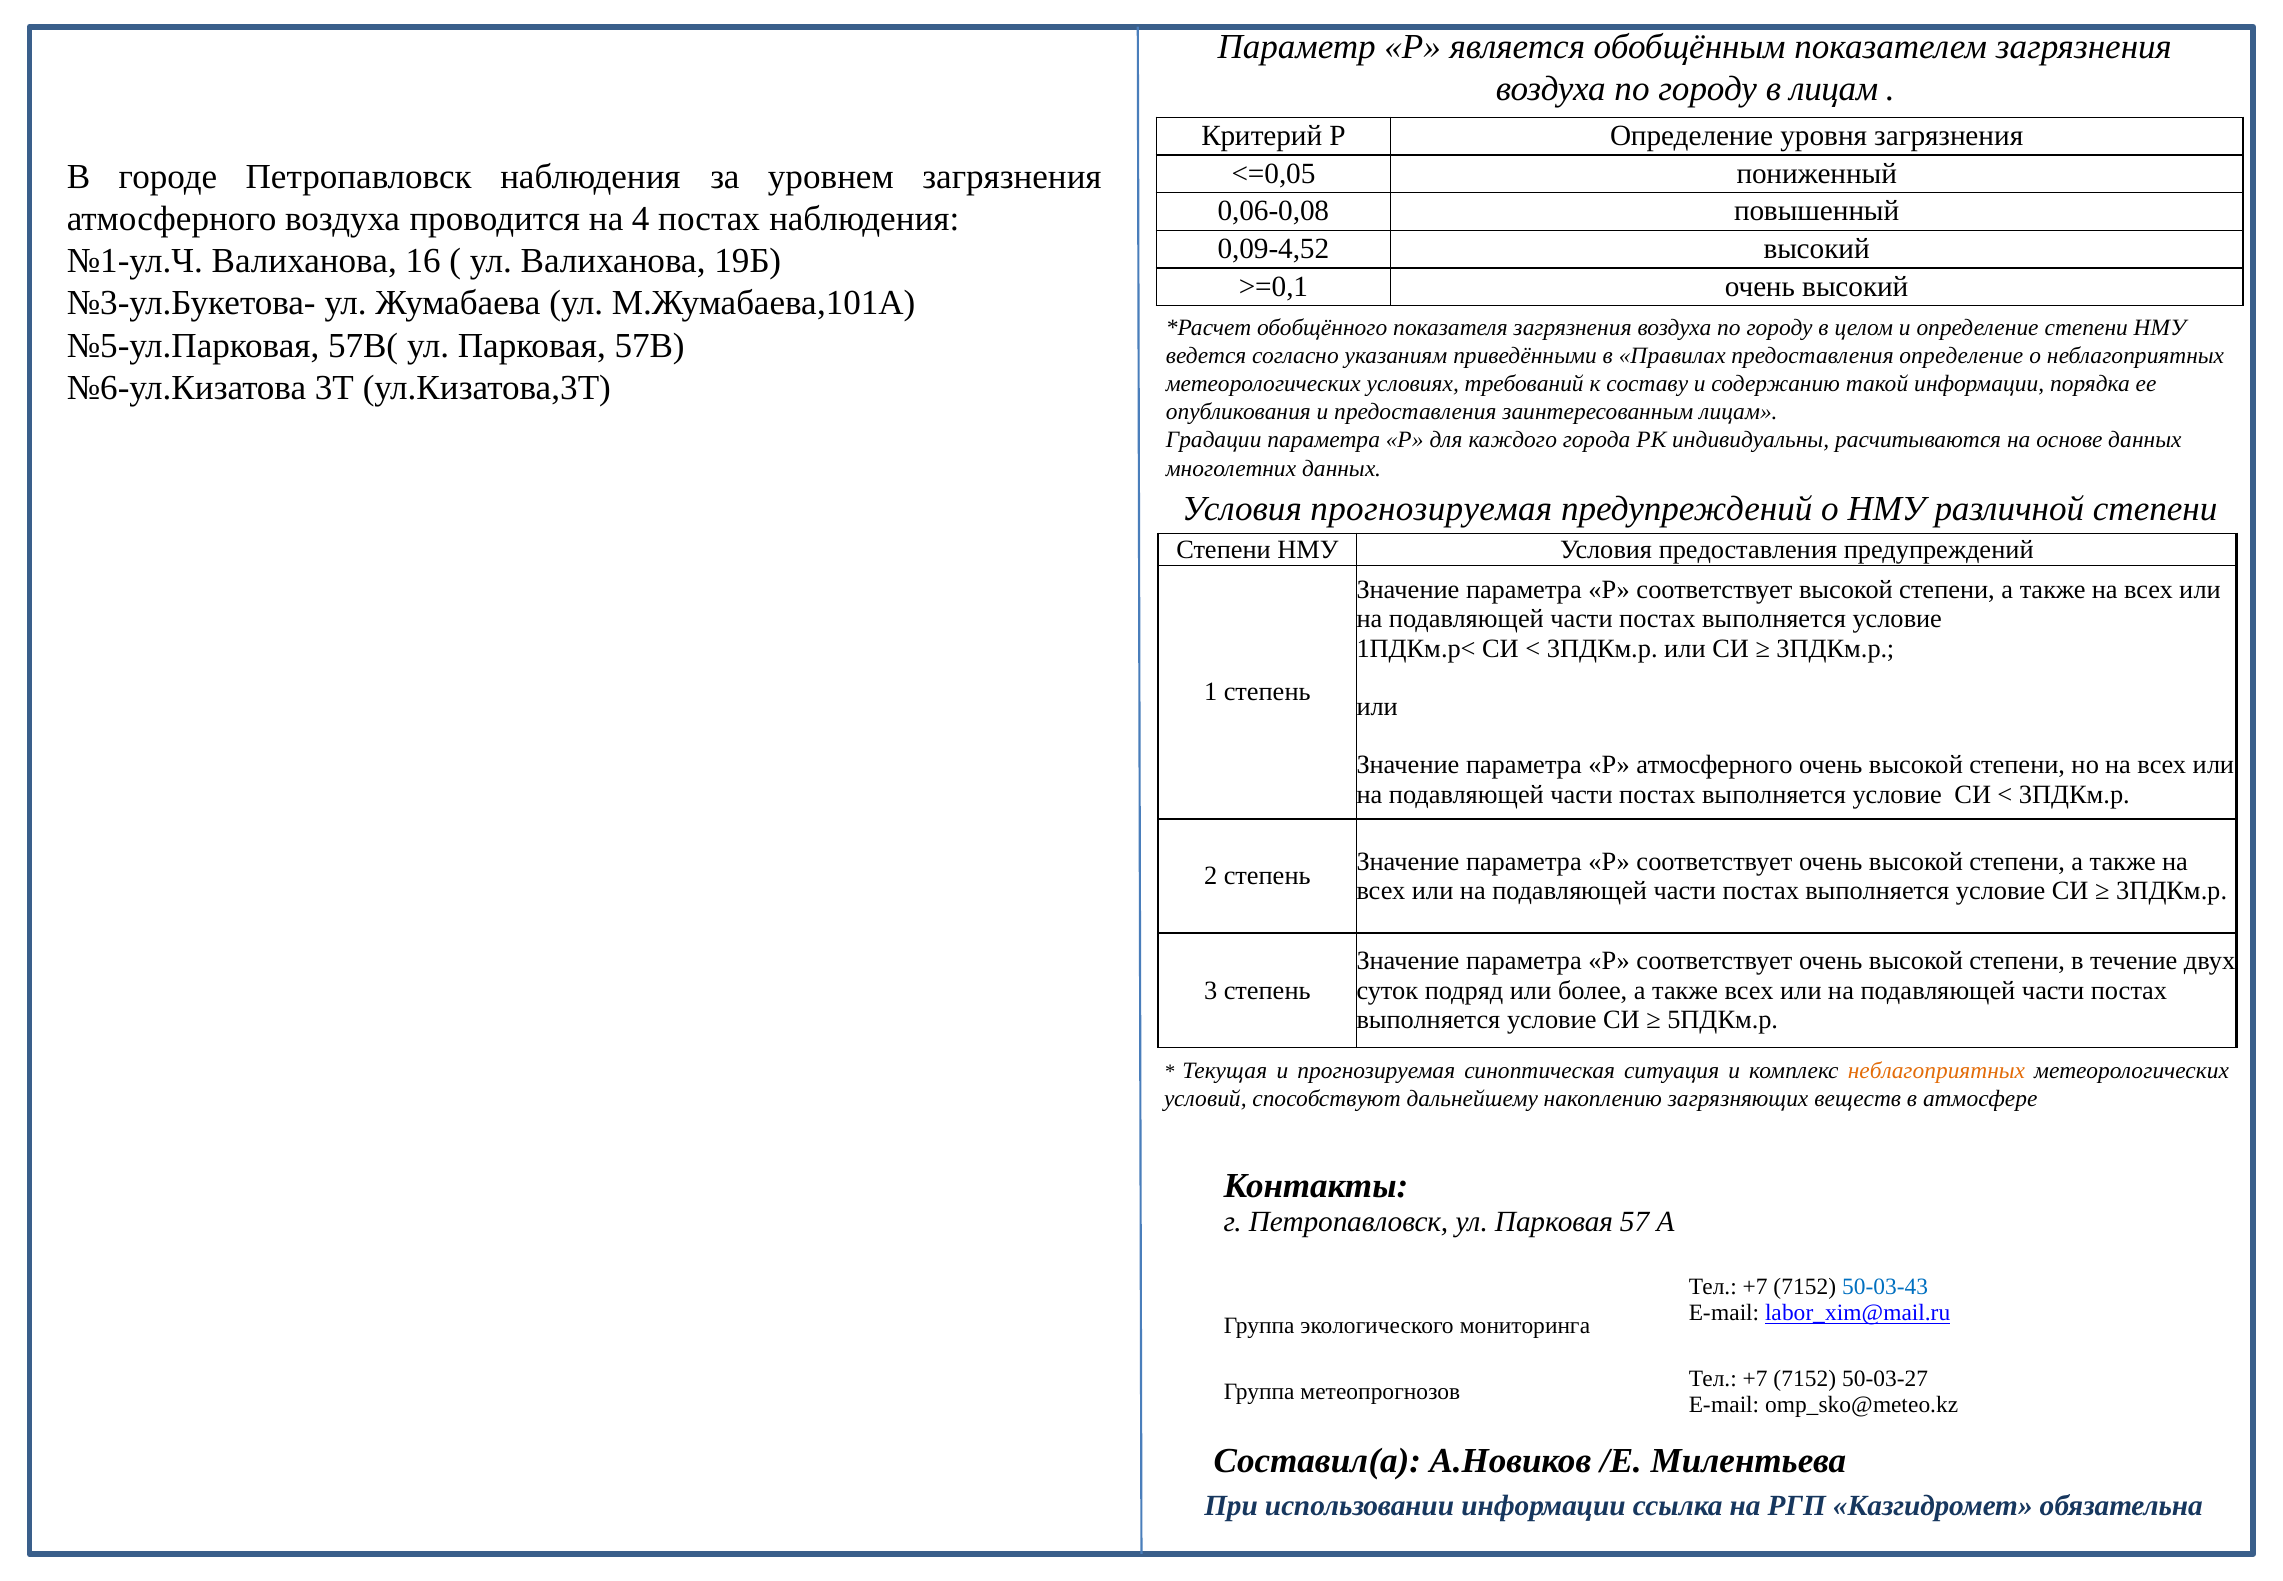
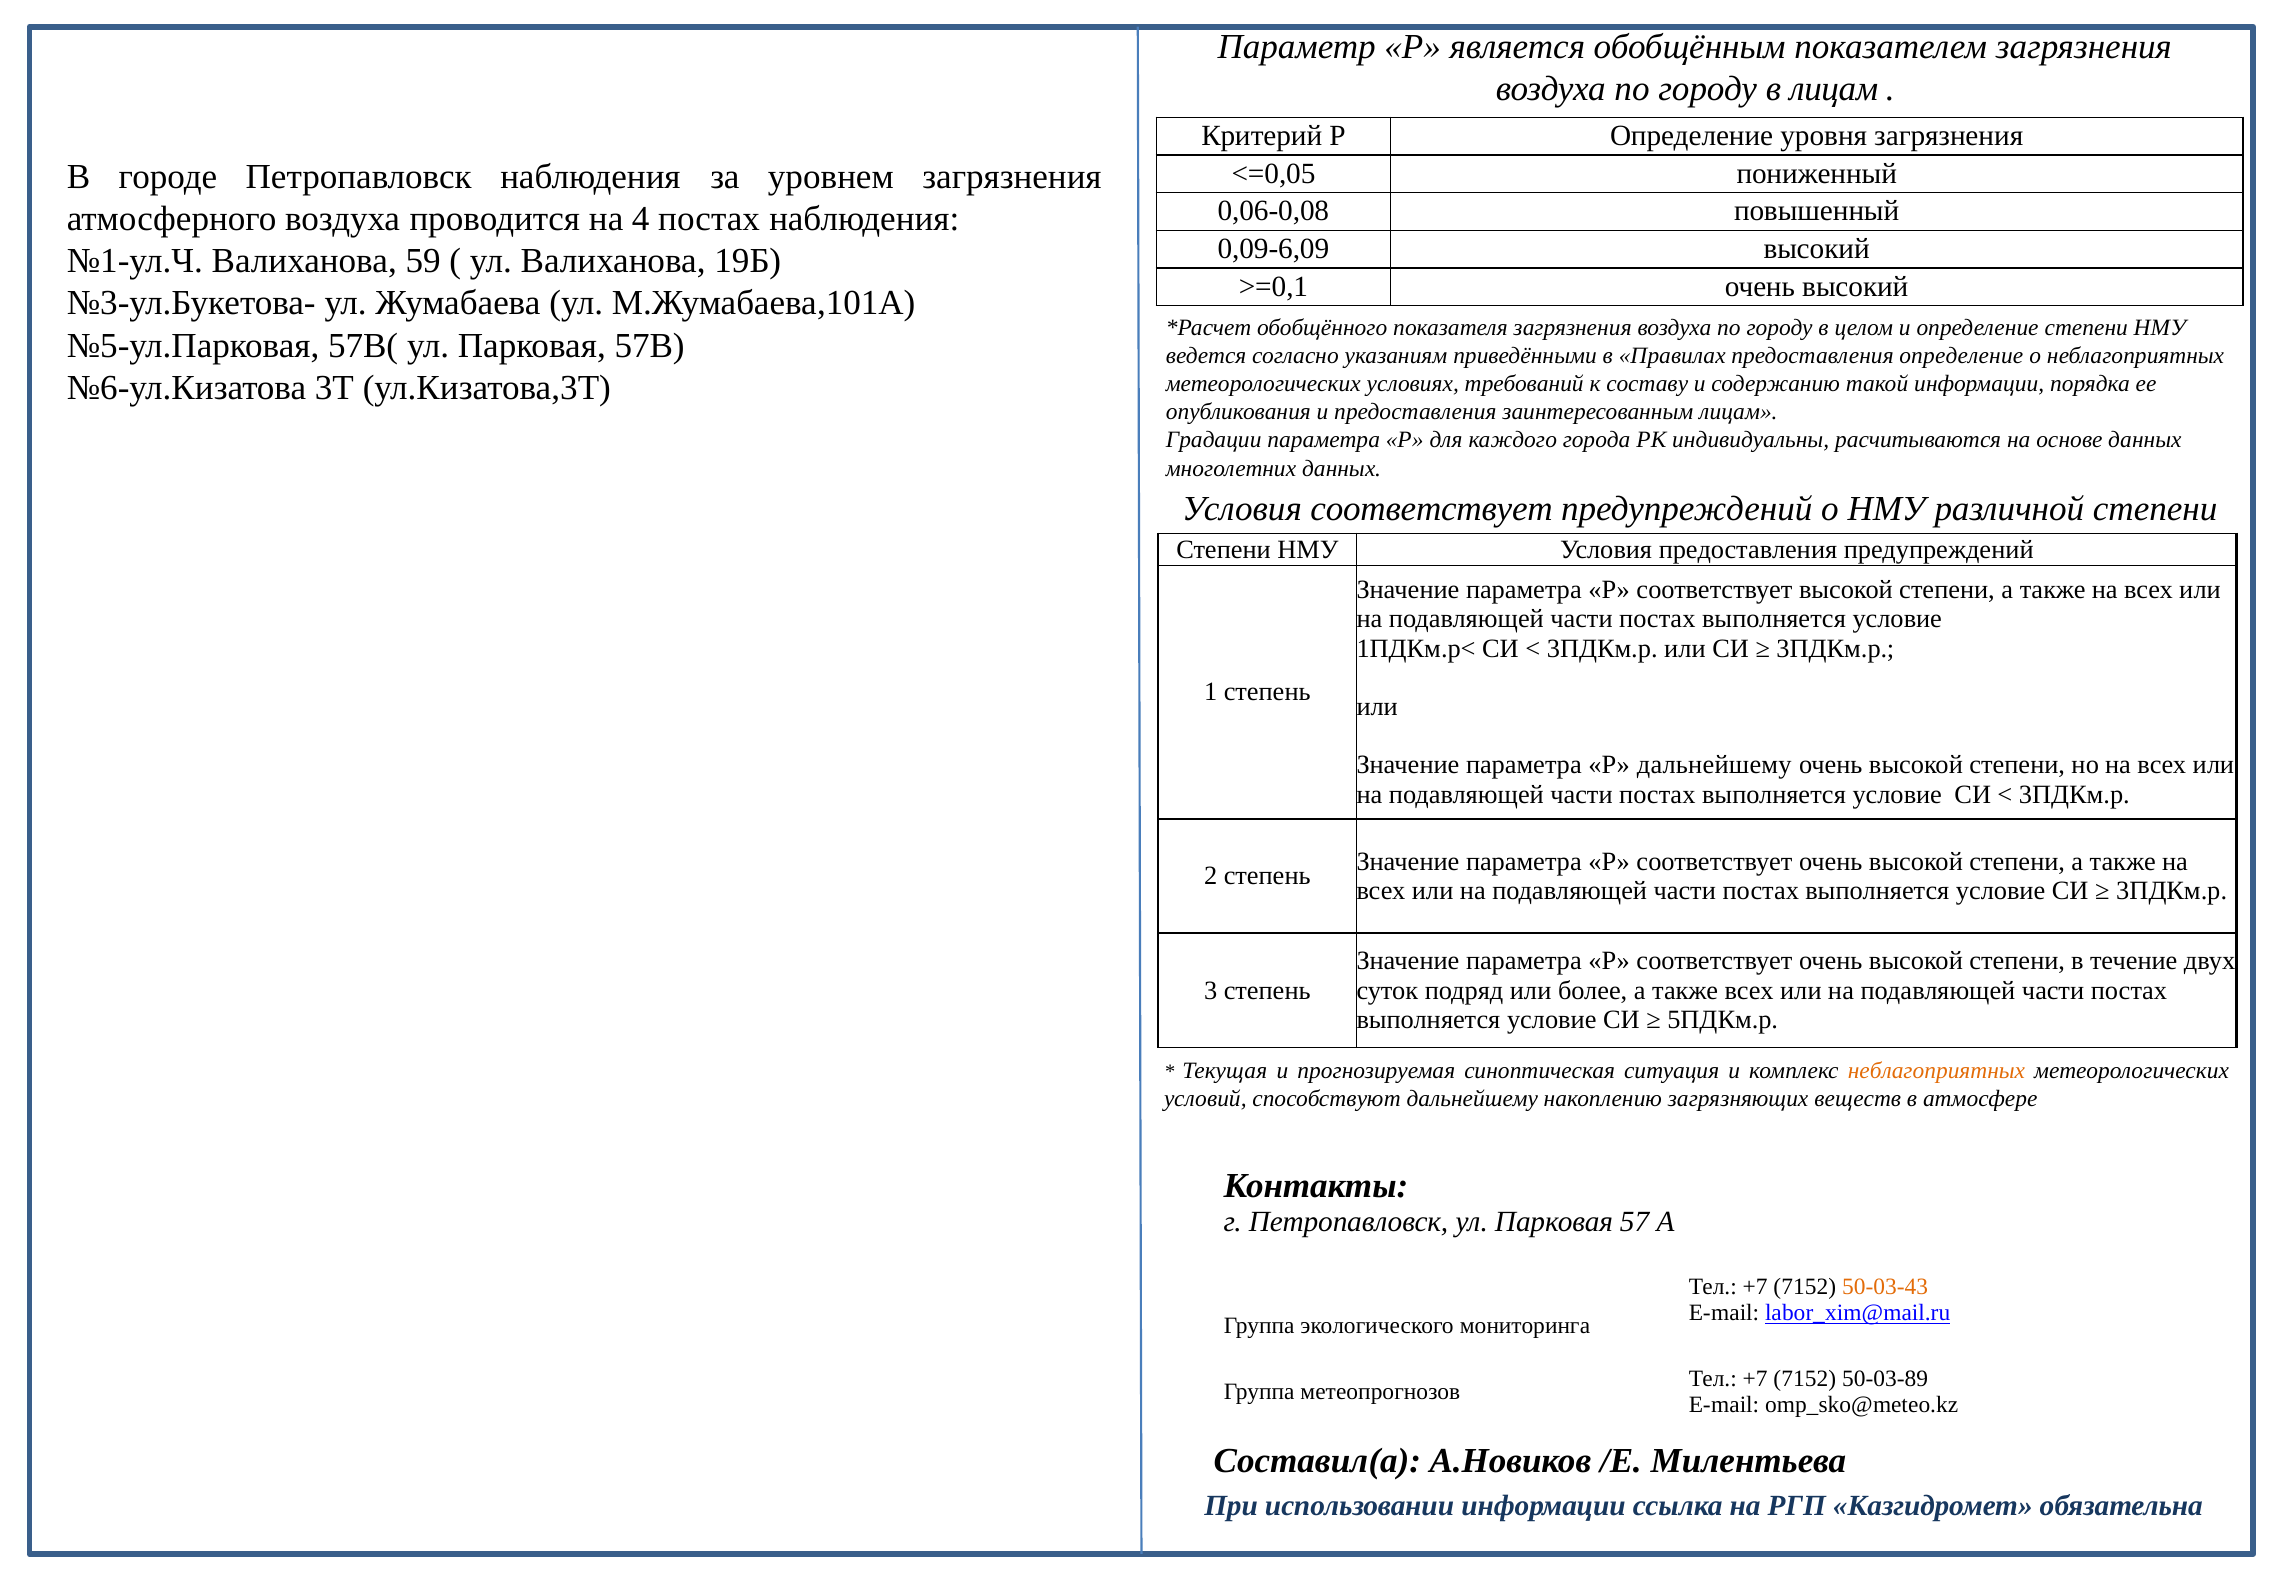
0,09-4,52: 0,09-4,52 -> 0,09-6,09 (1273, 249)
16: 16 -> 59 (423, 261)
Условия прогнозируемая: прогнозируемая -> соответствует (1432, 509)
Р атмосферного: атмосферного -> дальнейшему (1714, 765)
50-03-43 colour: blue -> orange (1885, 1287)
50-03-27: 50-03-27 -> 50-03-89 (1885, 1378)
